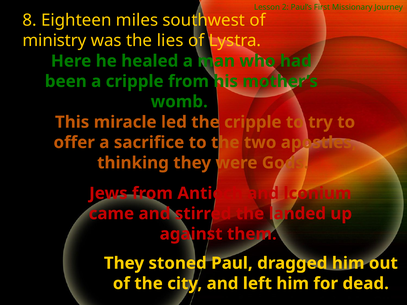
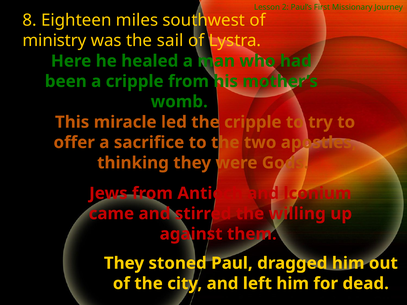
lies: lies -> sail (170, 41)
landed: landed -> willing (297, 214)
